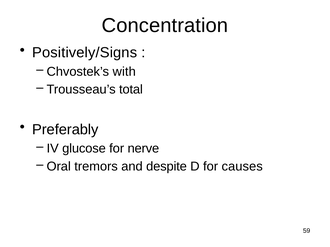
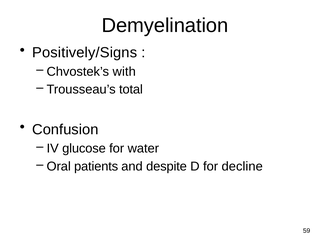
Concentration: Concentration -> Demyelination (165, 26)
Preferably: Preferably -> Confusion (65, 130)
nerve: nerve -> water (143, 149)
tremors: tremors -> patients (96, 167)
causes: causes -> decline (242, 167)
